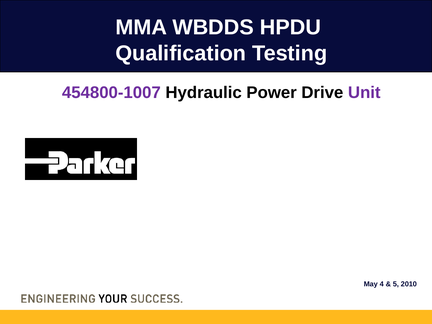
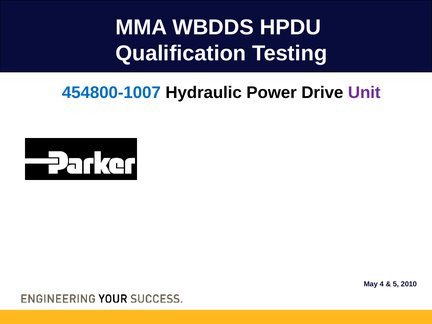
454800-1007 colour: purple -> blue (111, 93)
